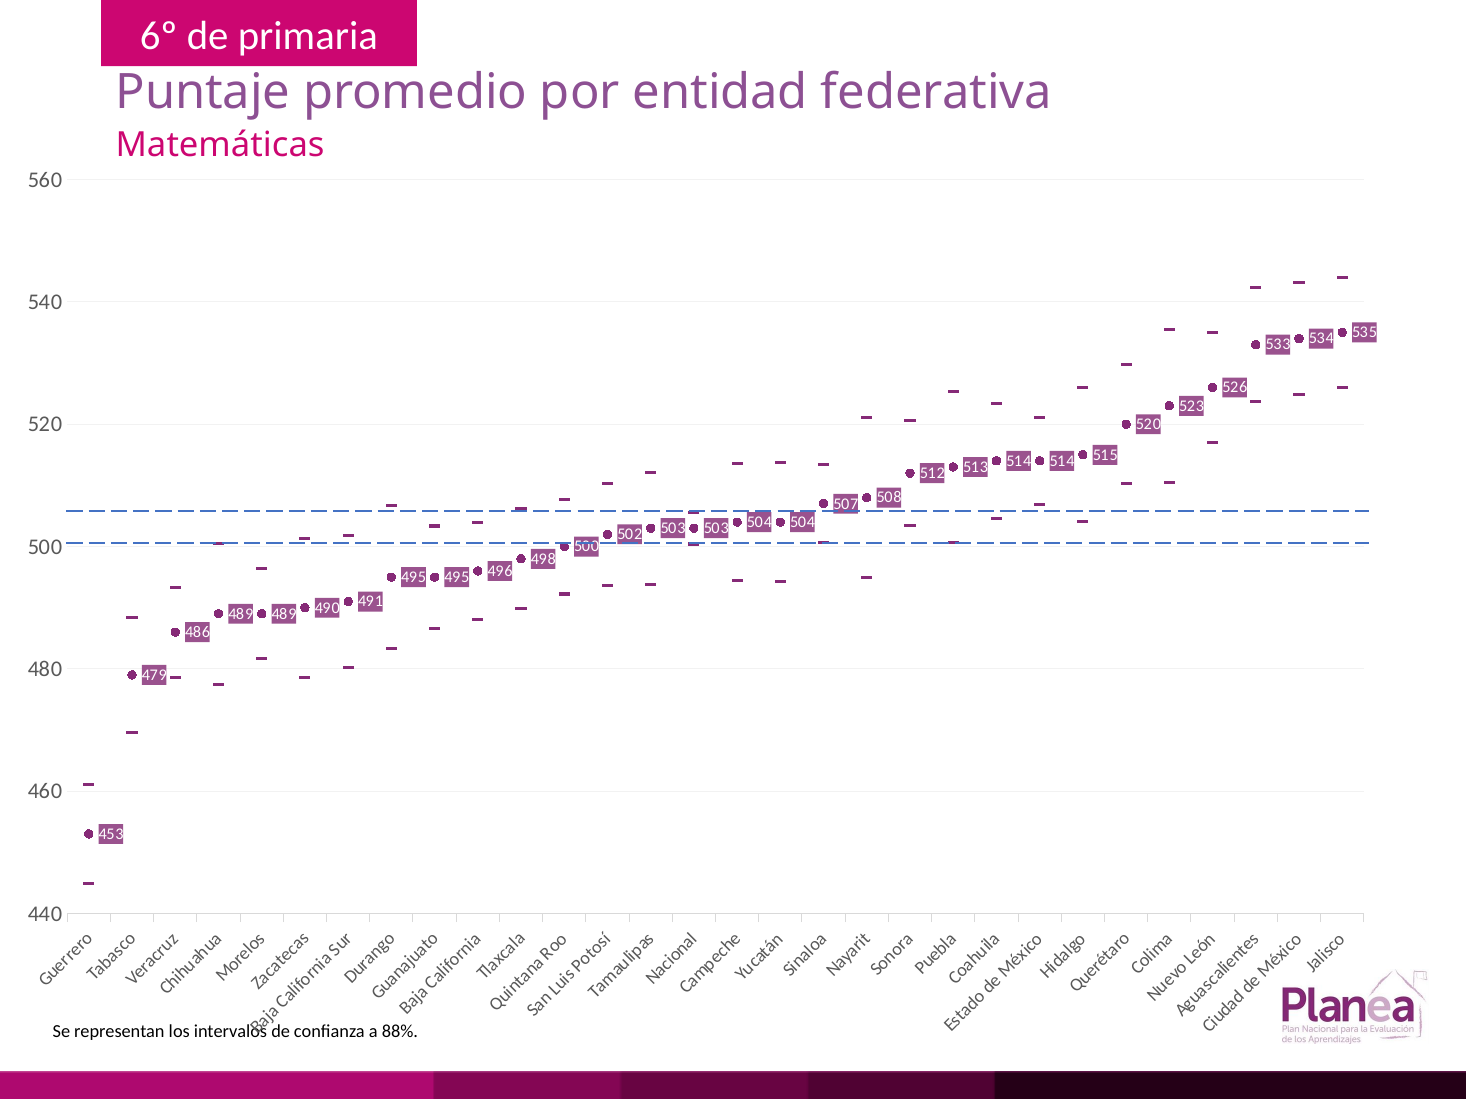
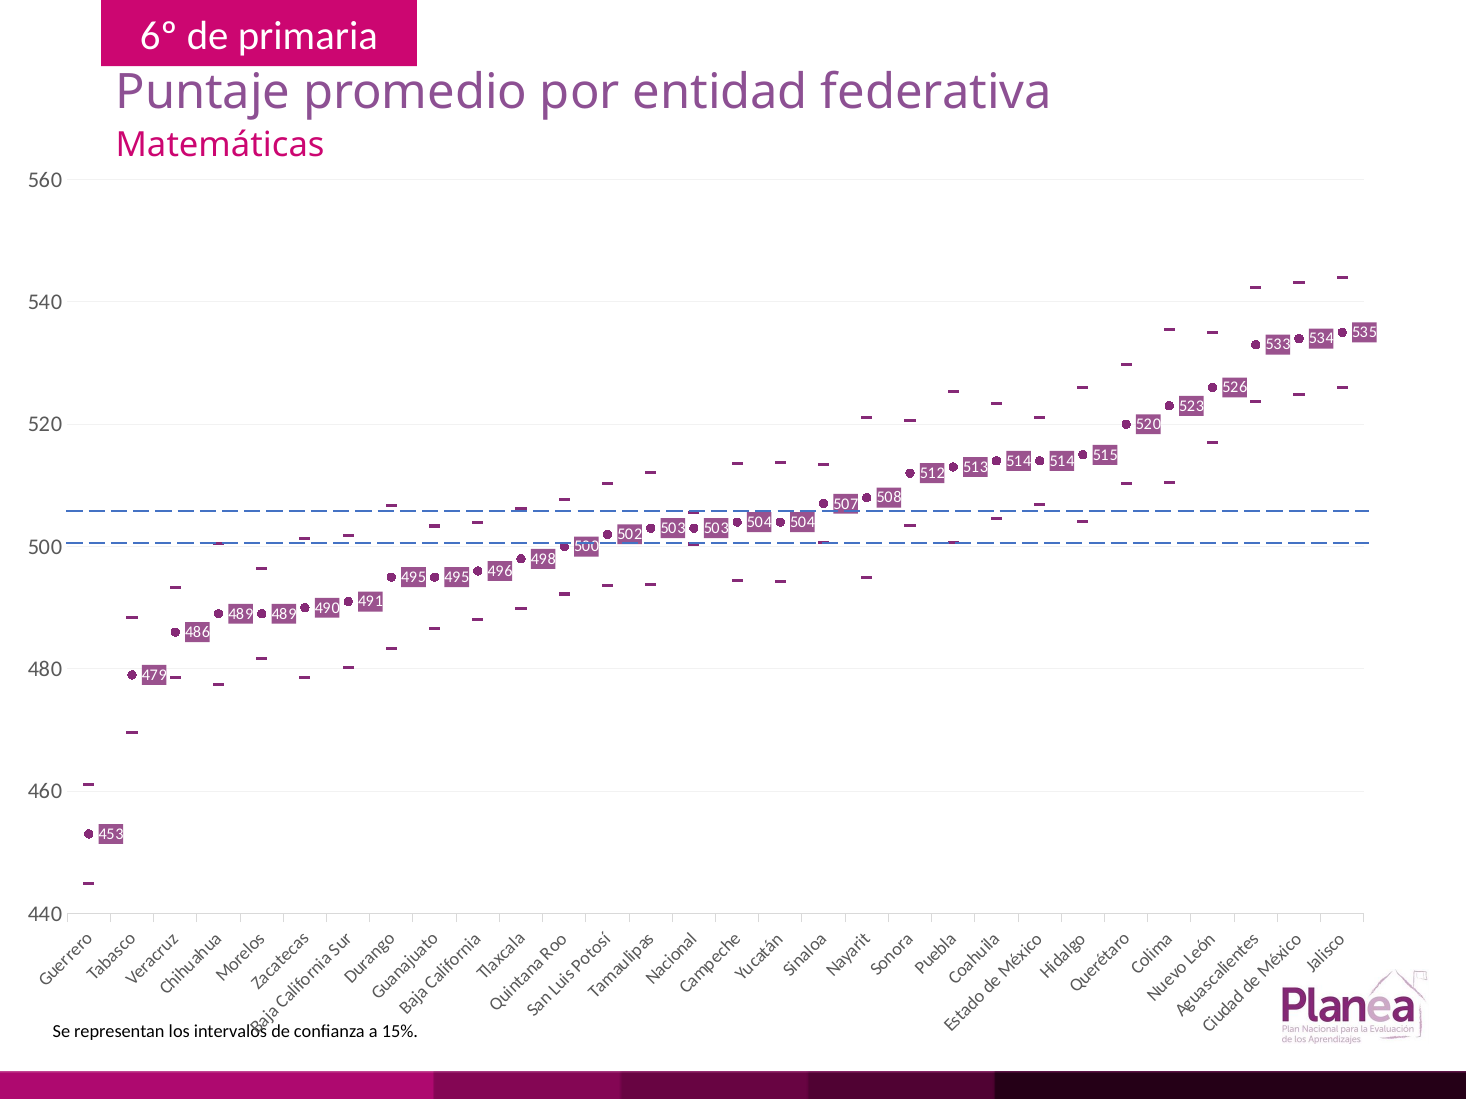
88%: 88% -> 15% (400, 1032)
